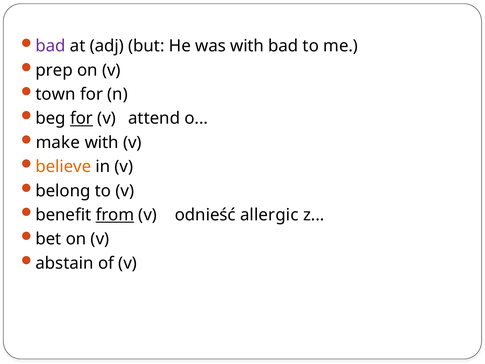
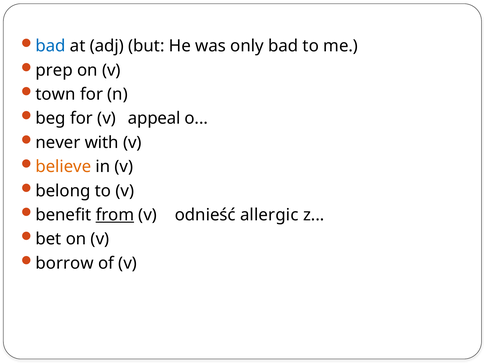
bad colour: purple -> blue (51, 46)
was with: with -> only (247, 46)
for underline: present -> none (81, 118)
attend: attend -> appeal (154, 118)
make: make -> never (58, 142)
abstain: abstain -> borrow (65, 263)
